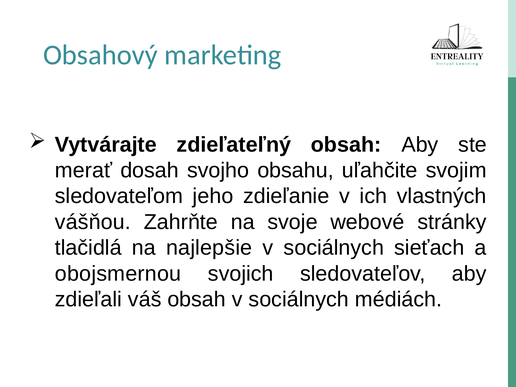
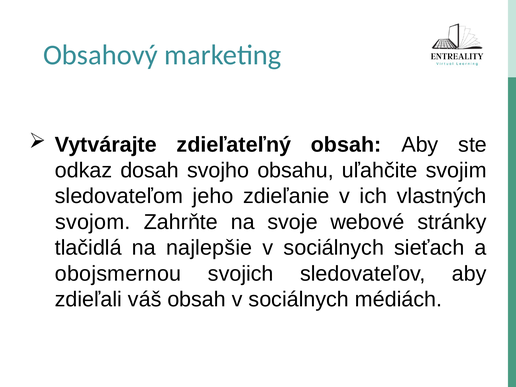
merať: merať -> odkaz (84, 170)
vášňou: vášňou -> svojom (93, 222)
